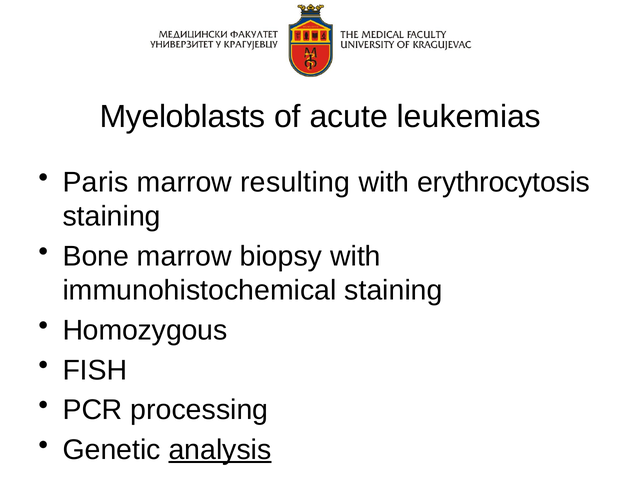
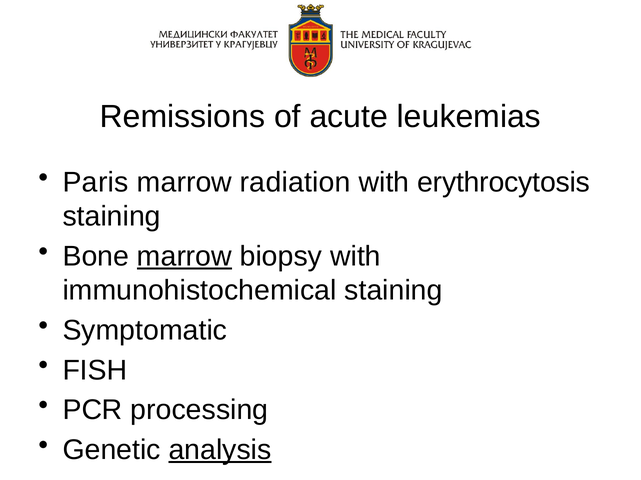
Myeloblasts: Myeloblasts -> Remissions (182, 117)
resulting: resulting -> radiation (295, 183)
marrow underline: none -> present (184, 257)
Homozygous: Homozygous -> Symptomatic (145, 331)
